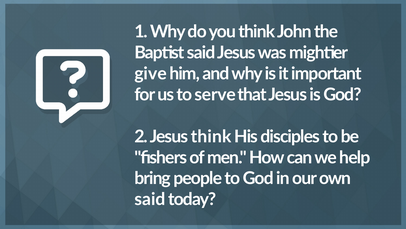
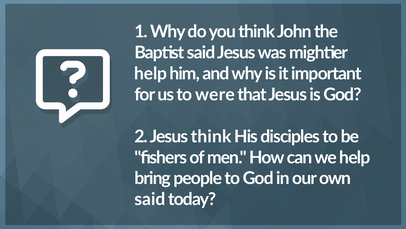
give: give -> help (151, 73)
serve: serve -> were (215, 94)
